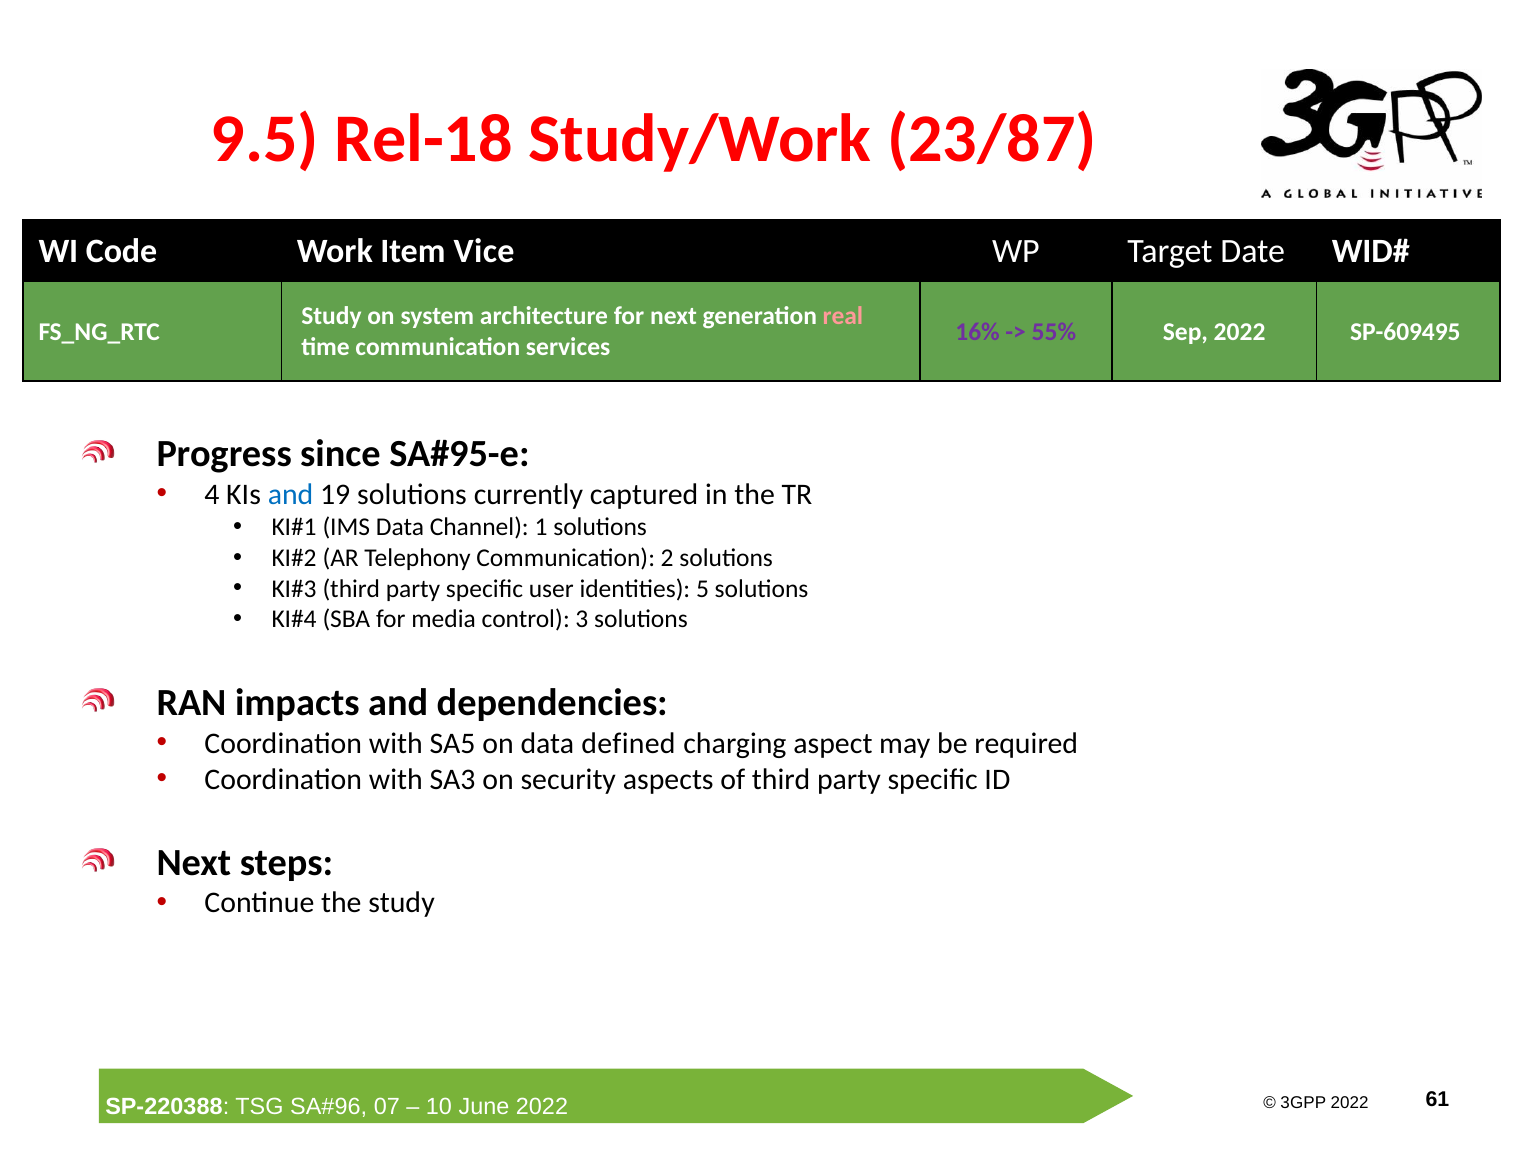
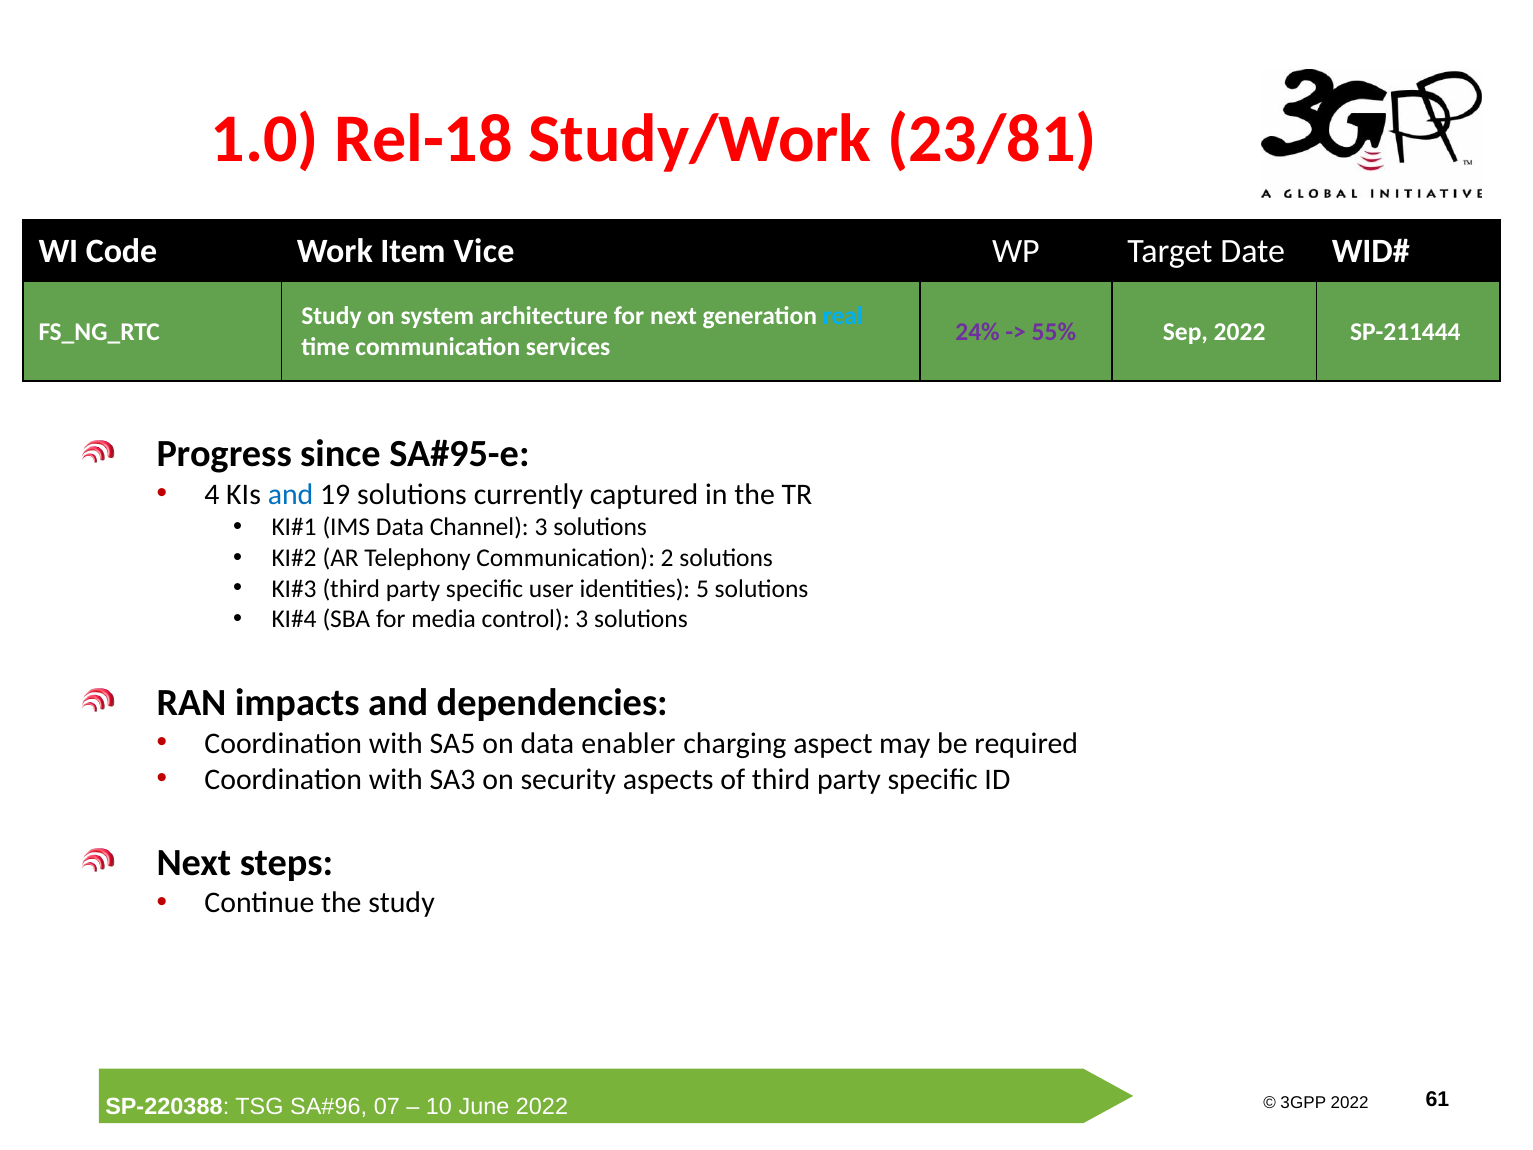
9.5: 9.5 -> 1.0 (265, 139)
23/87: 23/87 -> 23/81 (992, 139)
real colour: pink -> light blue (843, 316)
16%: 16% -> 24% (978, 332)
SP-609495: SP-609495 -> SP-211444 (1405, 332)
Channel 1: 1 -> 3 (541, 527)
defined: defined -> enabler (628, 743)
